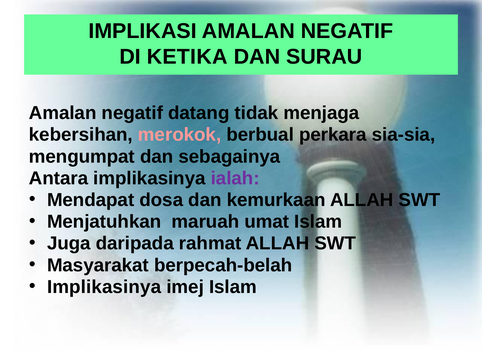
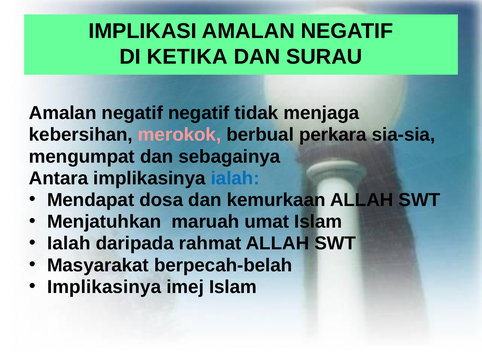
negatif datang: datang -> negatif (199, 113)
ialah colour: purple -> blue (235, 178)
Juga: Juga -> Ialah (69, 244)
